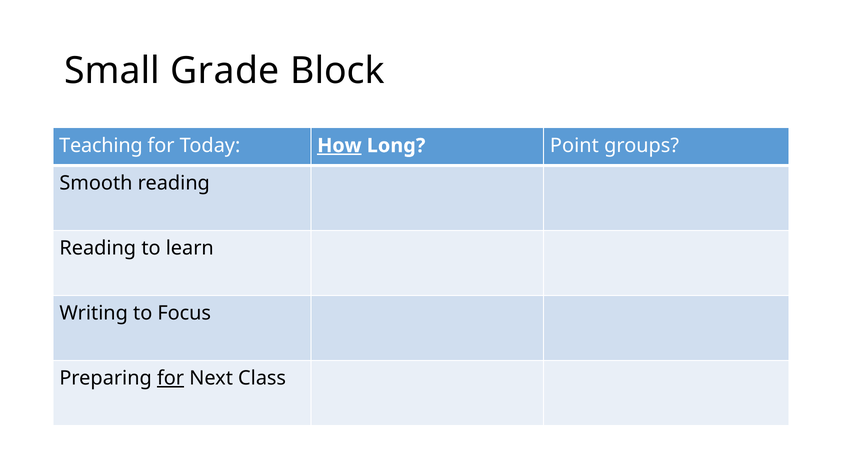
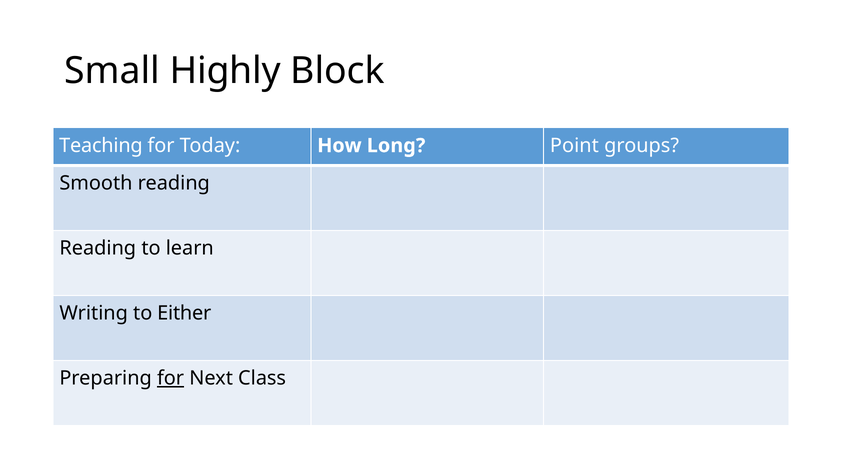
Grade: Grade -> Highly (225, 71)
How underline: present -> none (339, 146)
Focus: Focus -> Either (184, 313)
